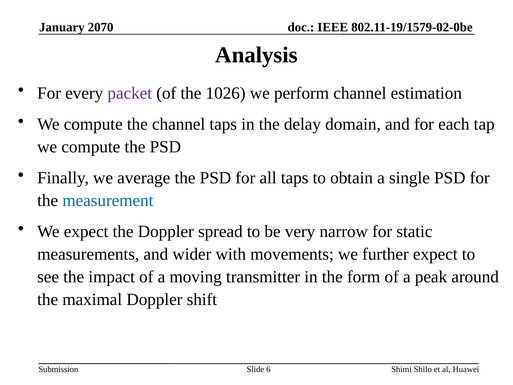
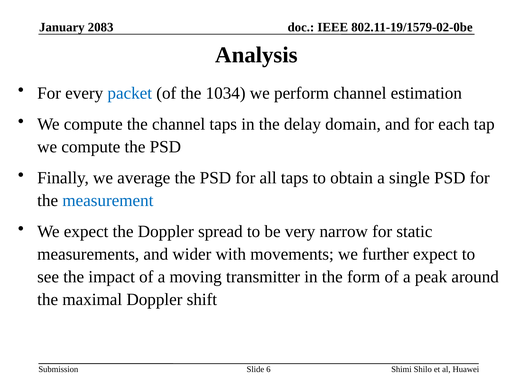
2070: 2070 -> 2083 (101, 27)
packet colour: purple -> blue (130, 93)
1026: 1026 -> 1034 (226, 93)
